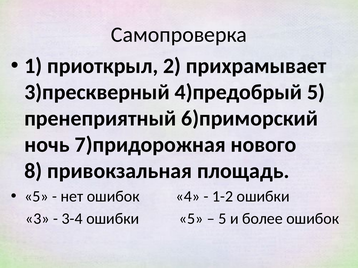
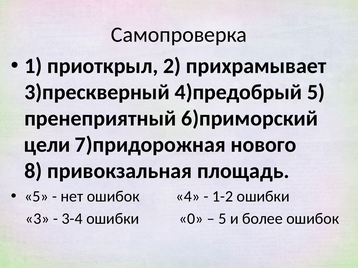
ночь: ночь -> цели (47, 145)
ошибки 5: 5 -> 0 (191, 219)
